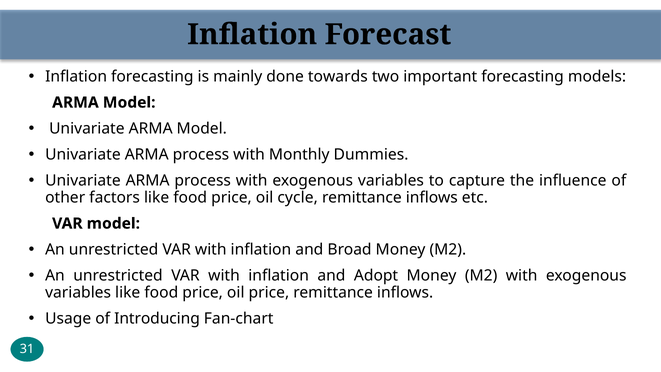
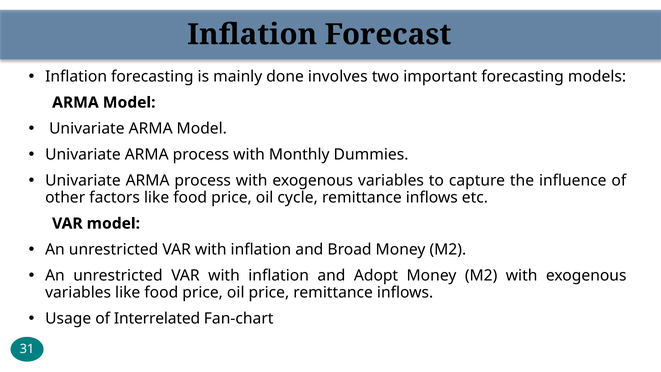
towards: towards -> involves (338, 77)
Introducing: Introducing -> Interrelated (157, 319)
